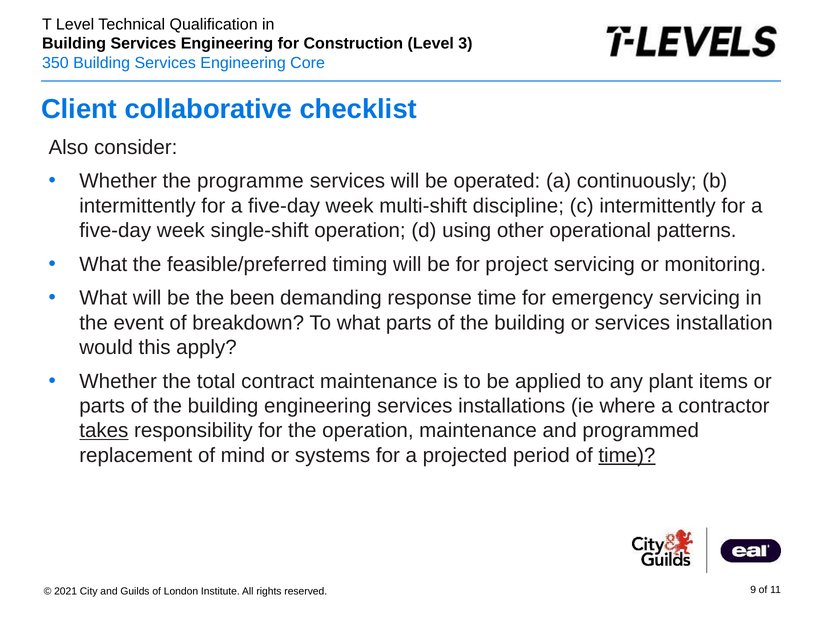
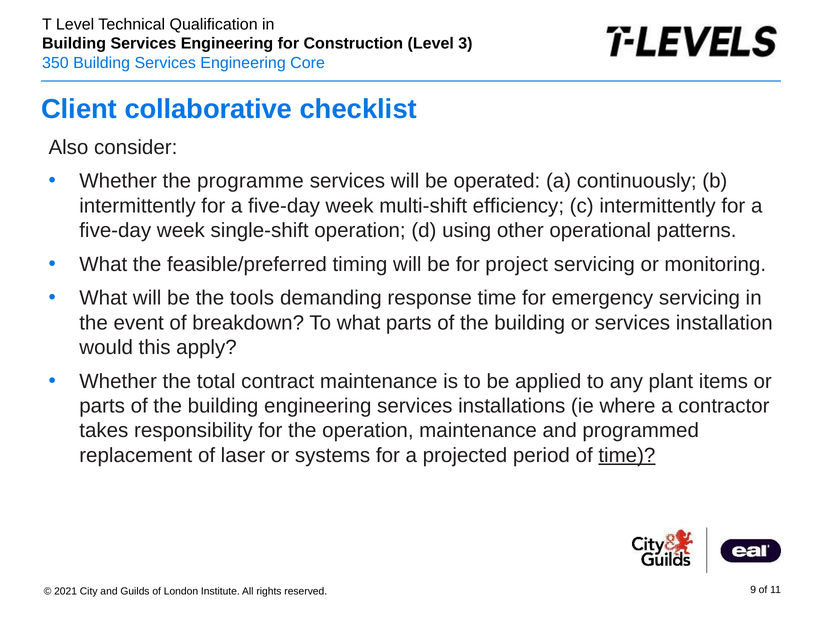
discipline: discipline -> efficiency (518, 206)
been: been -> tools (252, 298)
takes underline: present -> none (104, 430)
mind: mind -> laser (243, 455)
